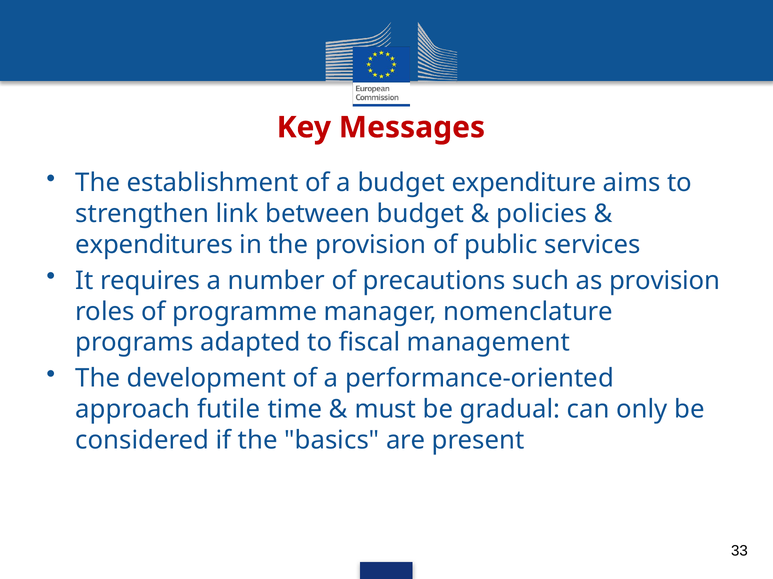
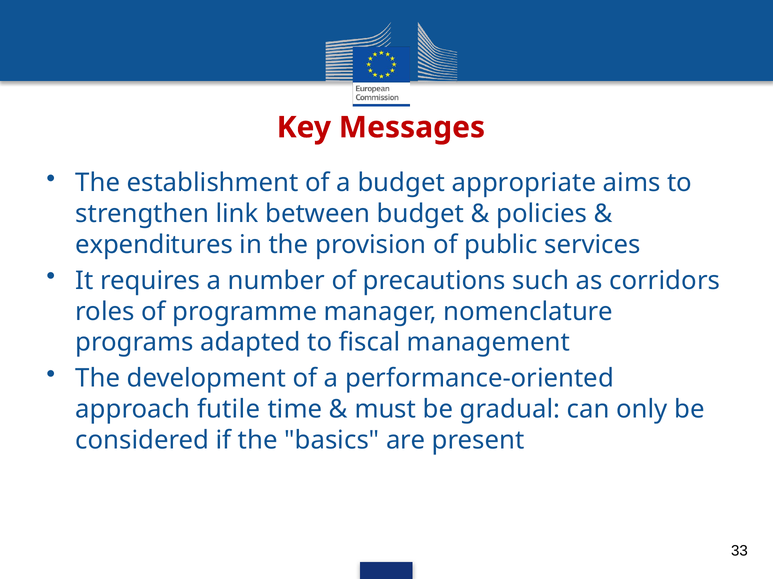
expenditure: expenditure -> appropriate (524, 183)
as provision: provision -> corridors (665, 281)
